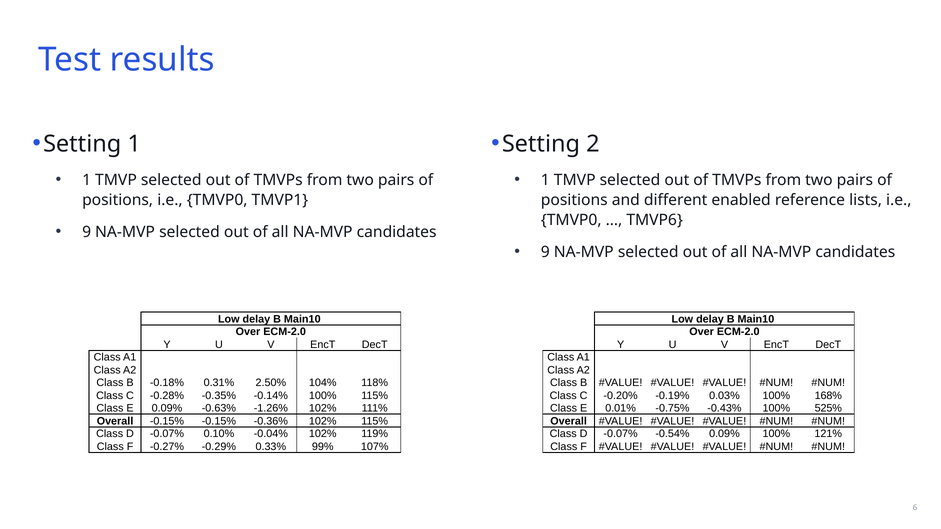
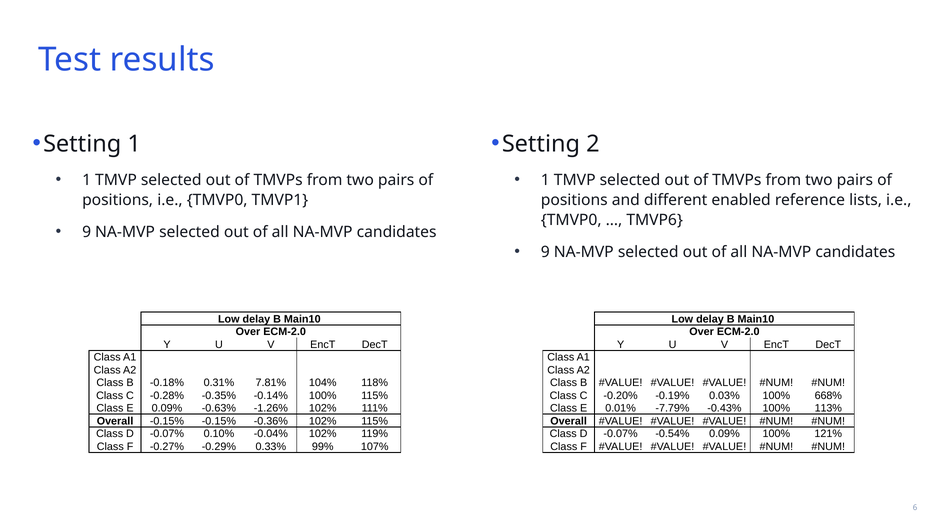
2.50%: 2.50% -> 7.81% (271, 383)
168%: 168% -> 668% (828, 396)
-0.75%: -0.75% -> -7.79% (672, 409)
525%: 525% -> 113% (828, 409)
